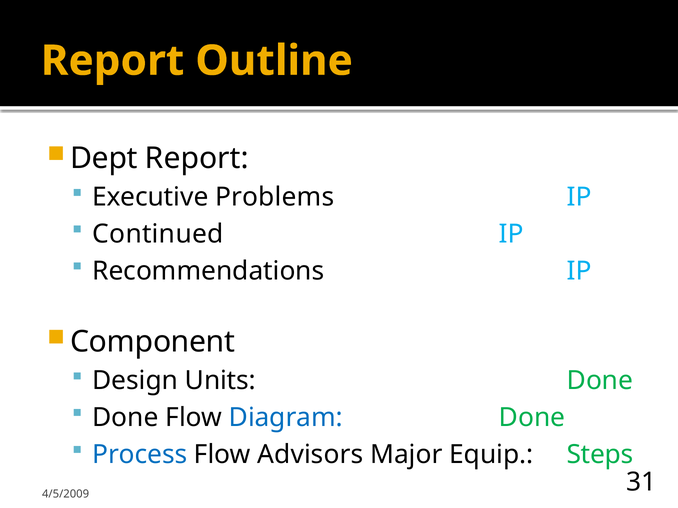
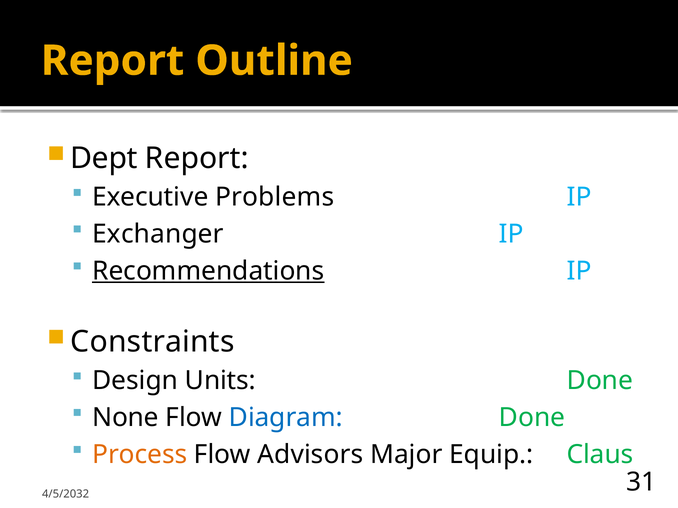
Continued: Continued -> Exchanger (158, 234)
Recommendations underline: none -> present (208, 271)
Component: Component -> Constraints (152, 342)
Done: Done -> None (126, 418)
Process colour: blue -> orange (140, 455)
Steps: Steps -> Claus (600, 455)
4/5/2009: 4/5/2009 -> 4/5/2032 (66, 495)
